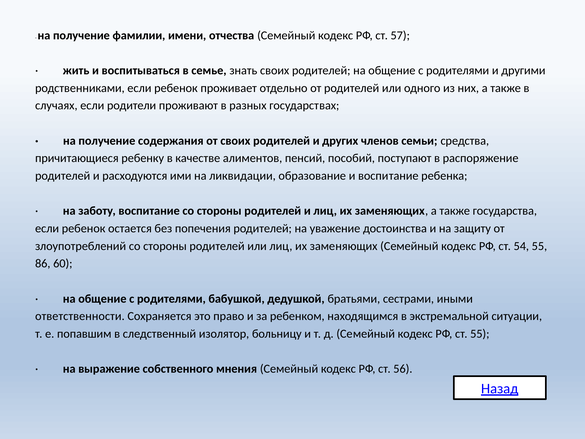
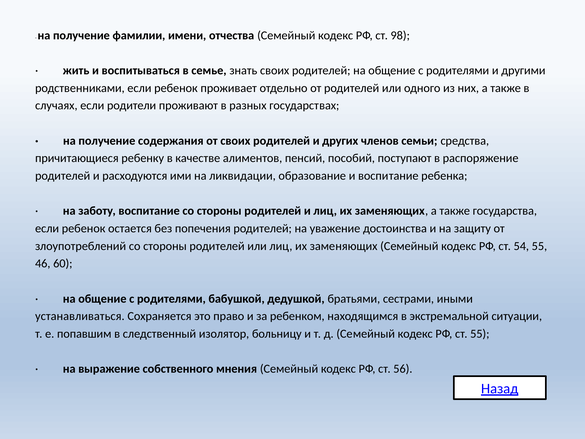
57: 57 -> 98 (400, 35)
86: 86 -> 46 (43, 263)
ответственности: ответственности -> устанавливаться (80, 316)
